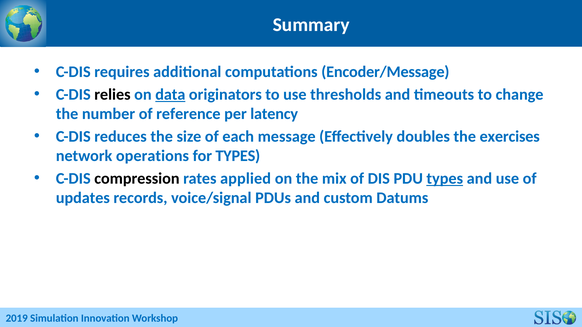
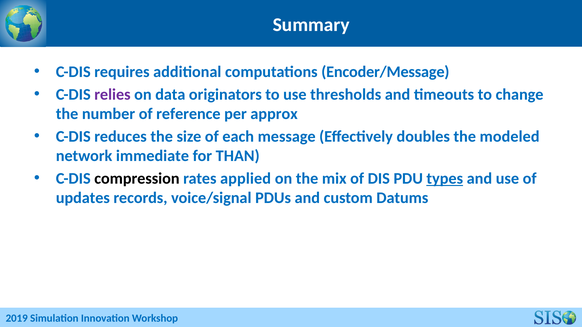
relies colour: black -> purple (112, 95)
data underline: present -> none (170, 95)
latency: latency -> approx (274, 114)
exercises: exercises -> modeled (510, 137)
operations: operations -> immediate (152, 156)
for TYPES: TYPES -> THAN (238, 156)
